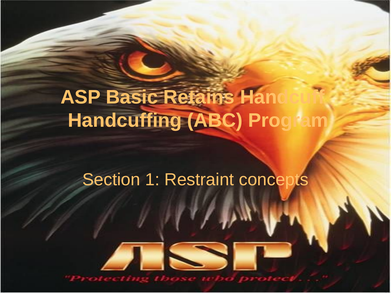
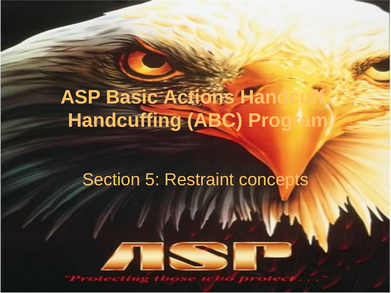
Retains: Retains -> Actions (199, 97)
1: 1 -> 5 (152, 180)
